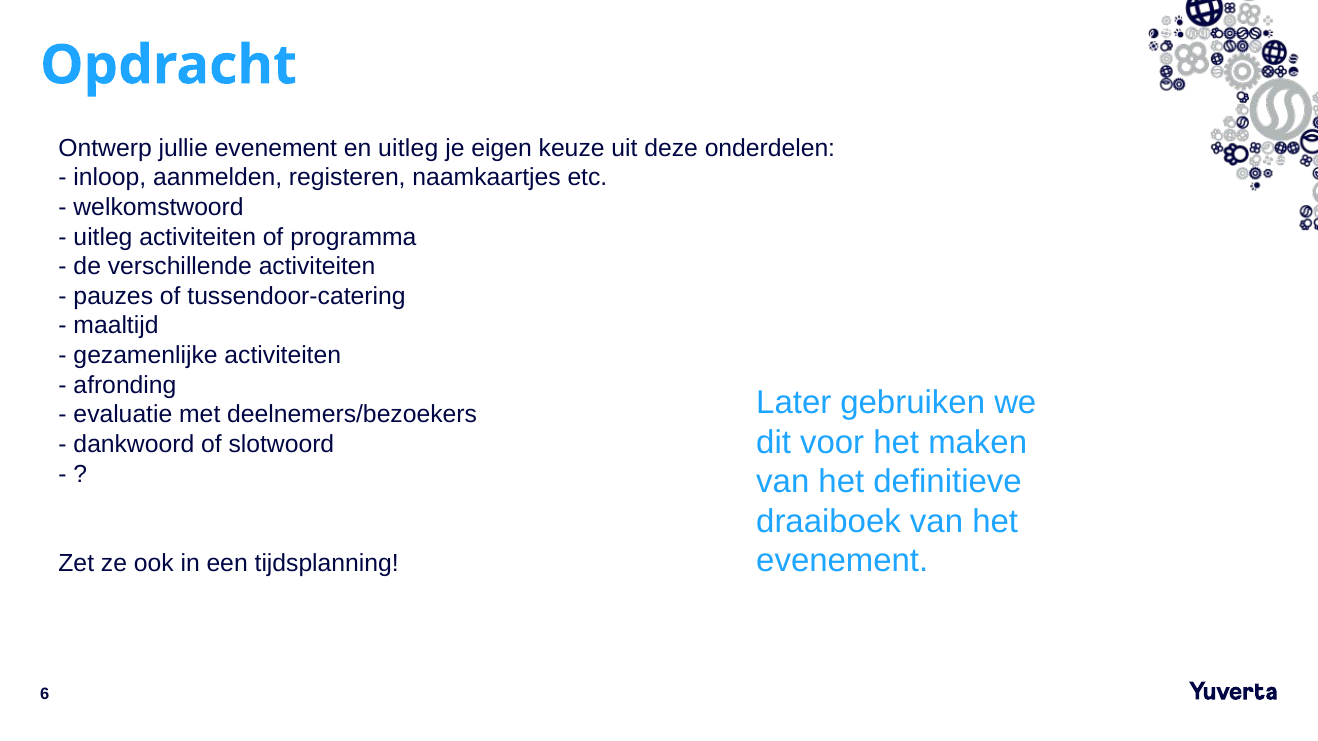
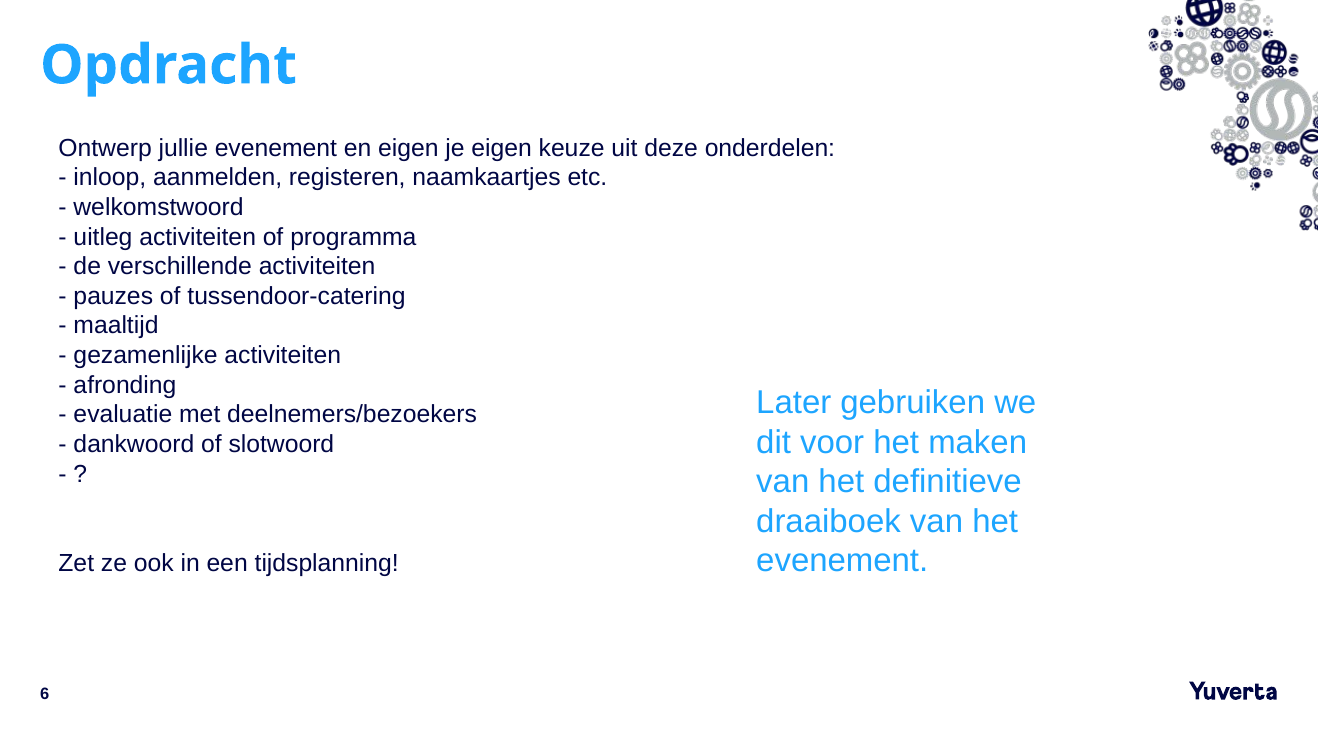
en uitleg: uitleg -> eigen (408, 148)
